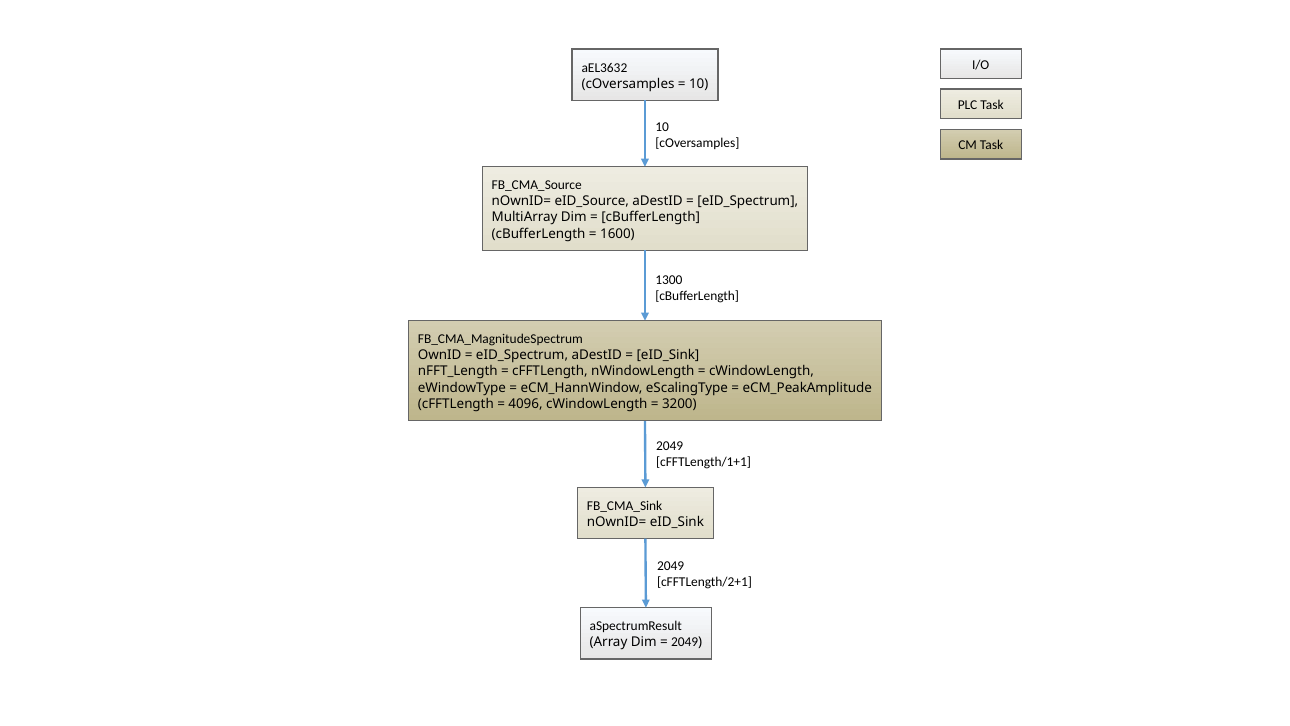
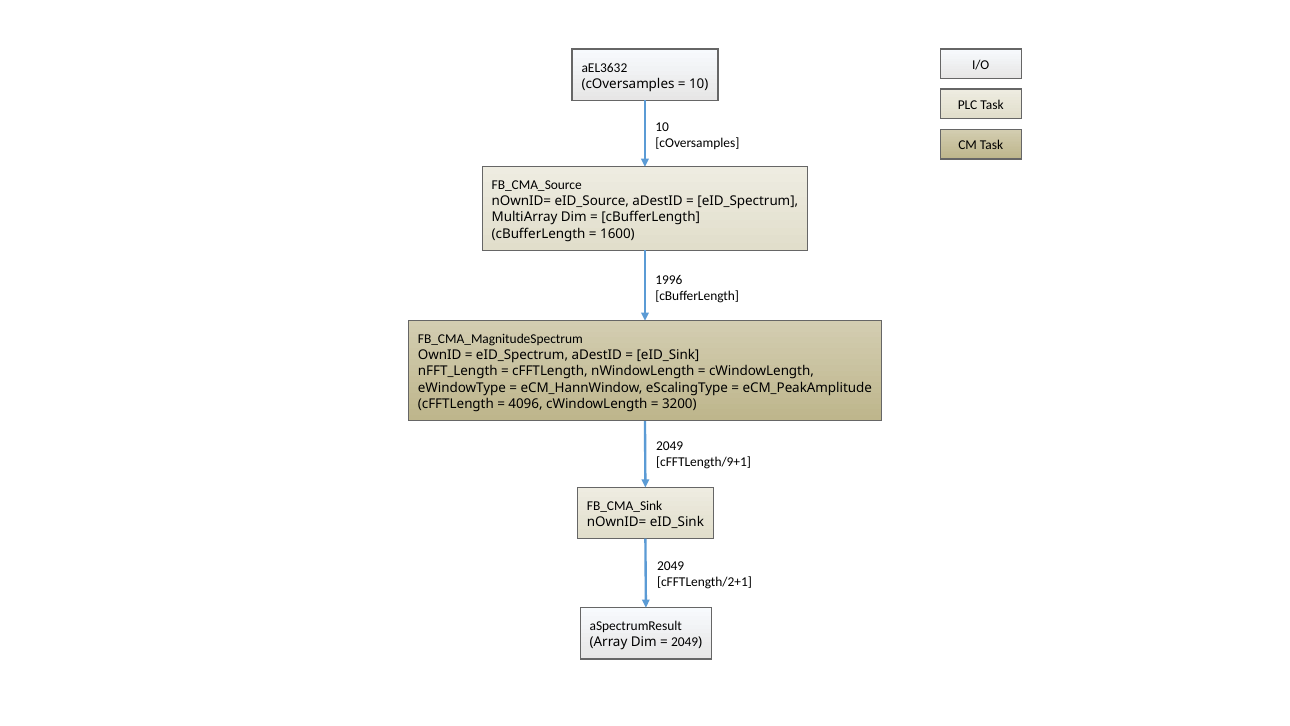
1300: 1300 -> 1996 (669, 280)
cFFTLength/1+1: cFFTLength/1+1 -> cFFTLength/9+1 (704, 462)
